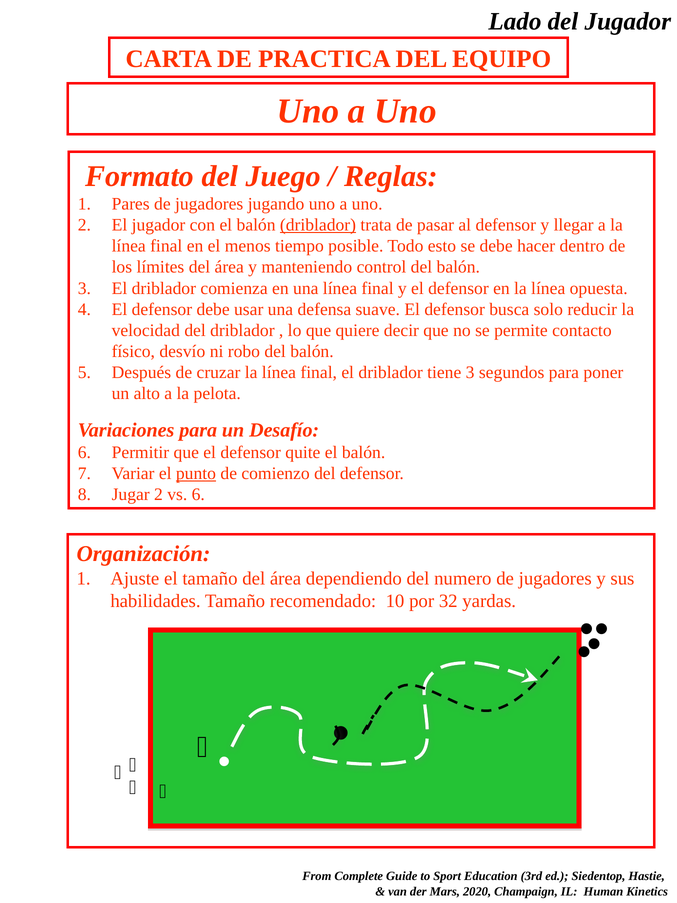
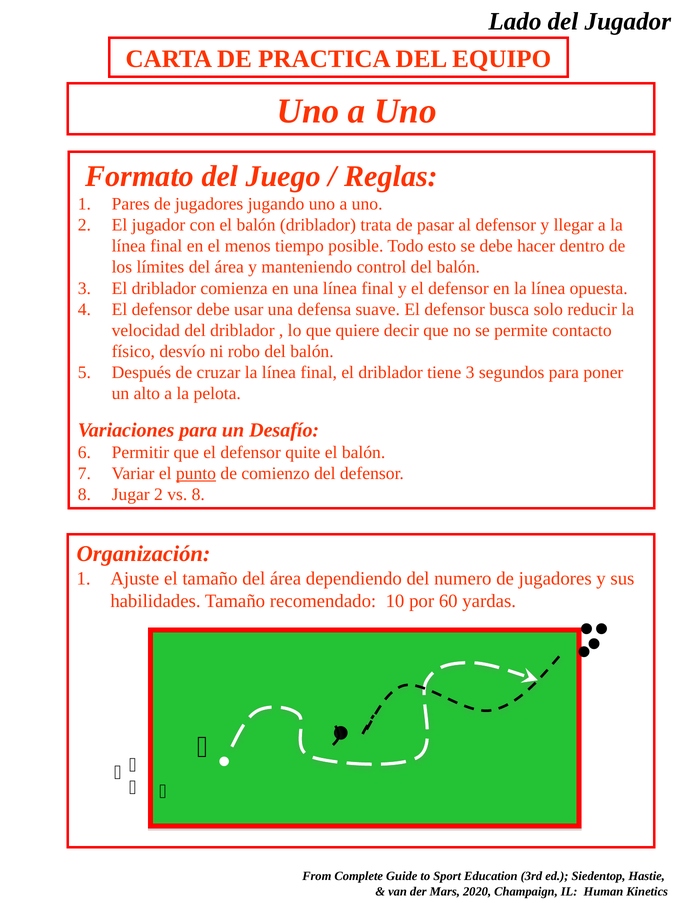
driblador underline: present -> none (318, 225)
vs 6: 6 -> 8 (198, 494)
32: 32 -> 60 (448, 601)
